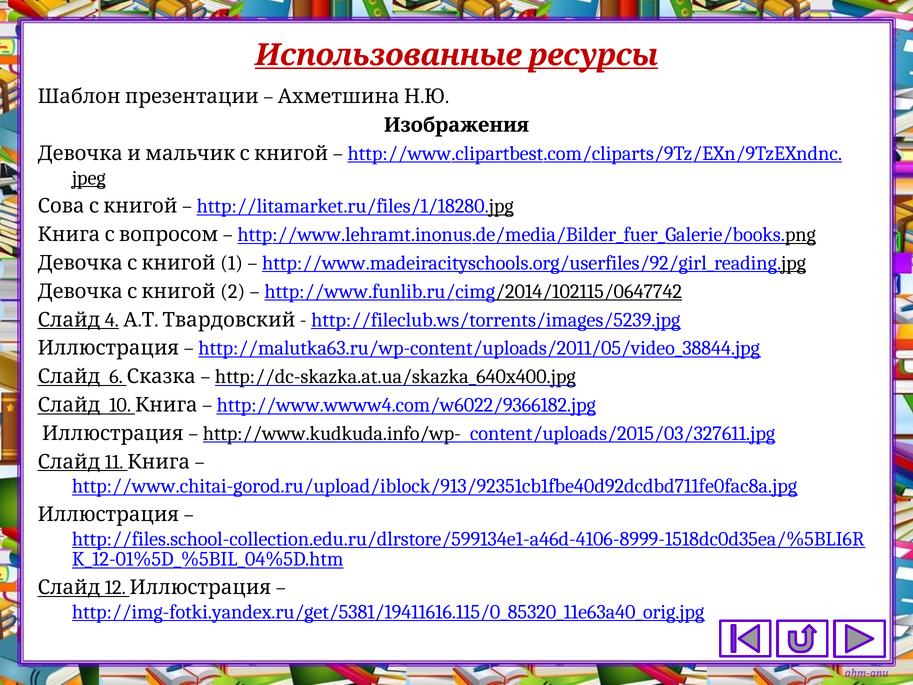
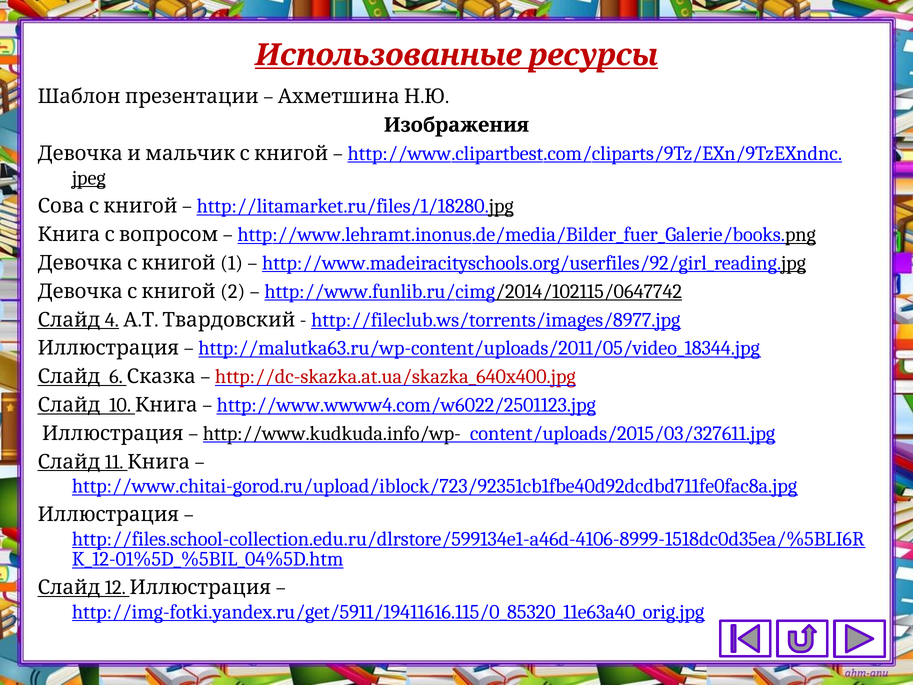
http://fileclub.ws/torrents/images/5239.jpg: http://fileclub.ws/torrents/images/5239.jpg -> http://fileclub.ws/torrents/images/8977.jpg (496, 320)
http://malutka63.ru/wp-content/uploads/2011/05/video_38844.jpg: http://malutka63.ru/wp-content/uploads/2011/05/video_38844.jpg -> http://malutka63.ru/wp-content/uploads/2011/05/video_18344.jpg (479, 348)
http://dc-skazka.at.ua/skazka_640x400.jpg colour: black -> red (395, 377)
http://www.wwww4.com/w6022/9366182.jpg: http://www.wwww4.com/w6022/9366182.jpg -> http://www.wwww4.com/w6022/2501123.jpg (406, 405)
http://www.chitai-gorod.ru/upload/iblock/913/92351cb1fbe40d92dcdbd711fe0fac8a.jpg: http://www.chitai-gorod.ru/upload/iblock/913/92351cb1fbe40d92dcdbd711fe0fac8a.jpg -> http://www.chitai-gorod.ru/upload/iblock/723/92351cb1fbe40d92dcdbd711fe0fac8a.jpg (435, 486)
http://img-fotki.yandex.ru/get/5381/19411616.115/0_85320_11e63a40_orig.jpg: http://img-fotki.yandex.ru/get/5381/19411616.115/0_85320_11e63a40_orig.jpg -> http://img-fotki.yandex.ru/get/5911/19411616.115/0_85320_11e63a40_orig.jpg (388, 612)
